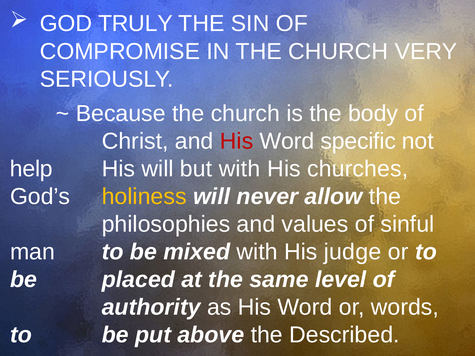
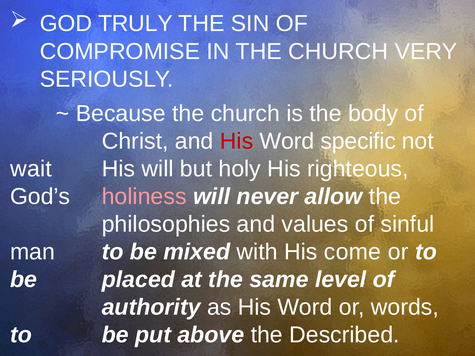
help: help -> wait (31, 169)
but with: with -> holy (240, 169)
churches: churches -> righteous (358, 169)
holiness colour: yellow -> pink (144, 197)
judge: judge -> come (353, 252)
